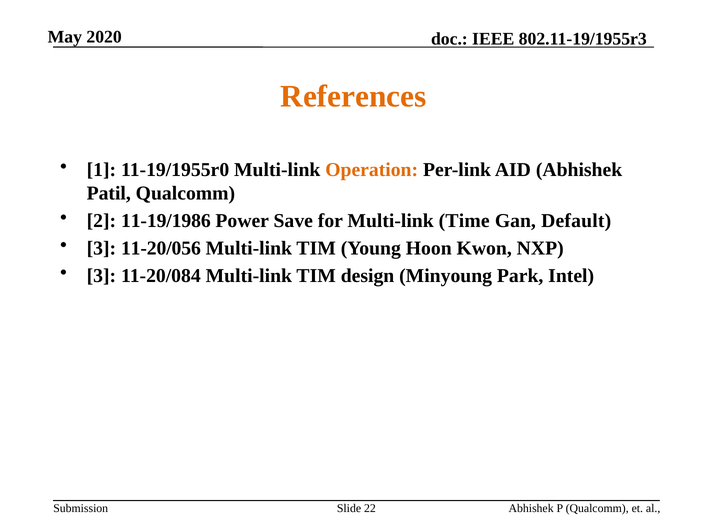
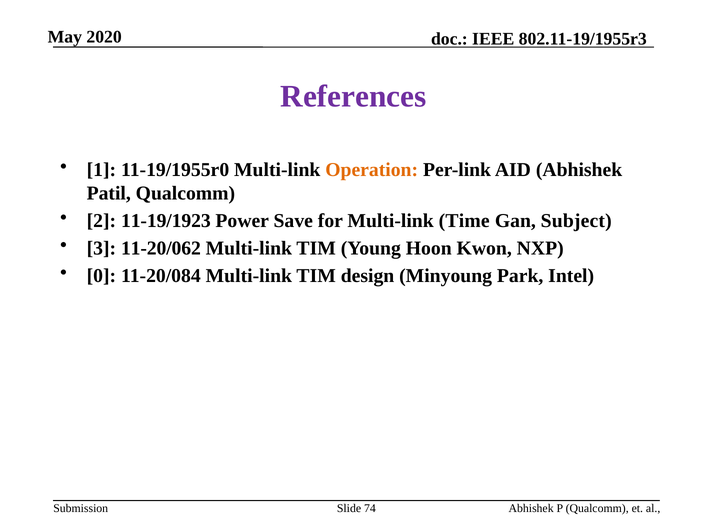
References colour: orange -> purple (353, 96)
11-19/1986: 11-19/1986 -> 11-19/1923 (166, 221)
Default: Default -> Subject (576, 221)
11-20/056: 11-20/056 -> 11-20/062 (161, 248)
3: 3 -> 0 (101, 276)
22: 22 -> 74 (370, 509)
